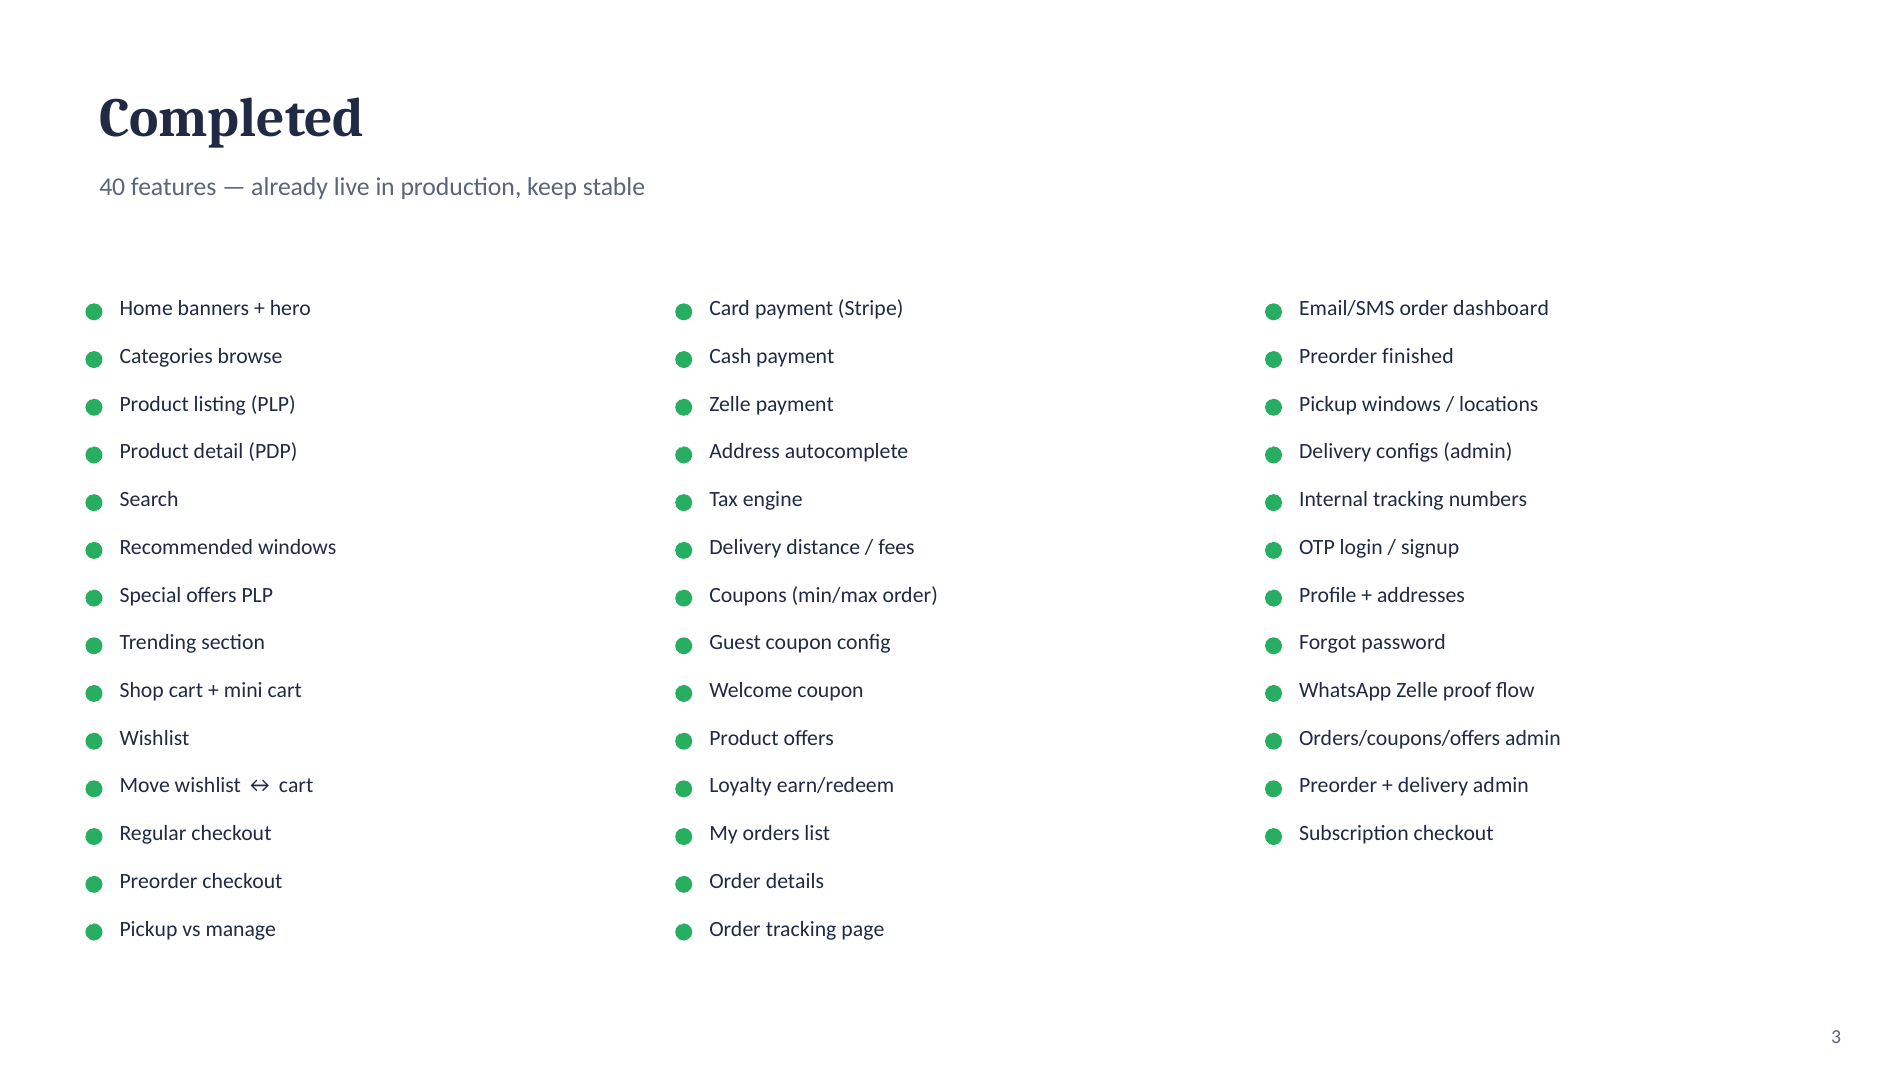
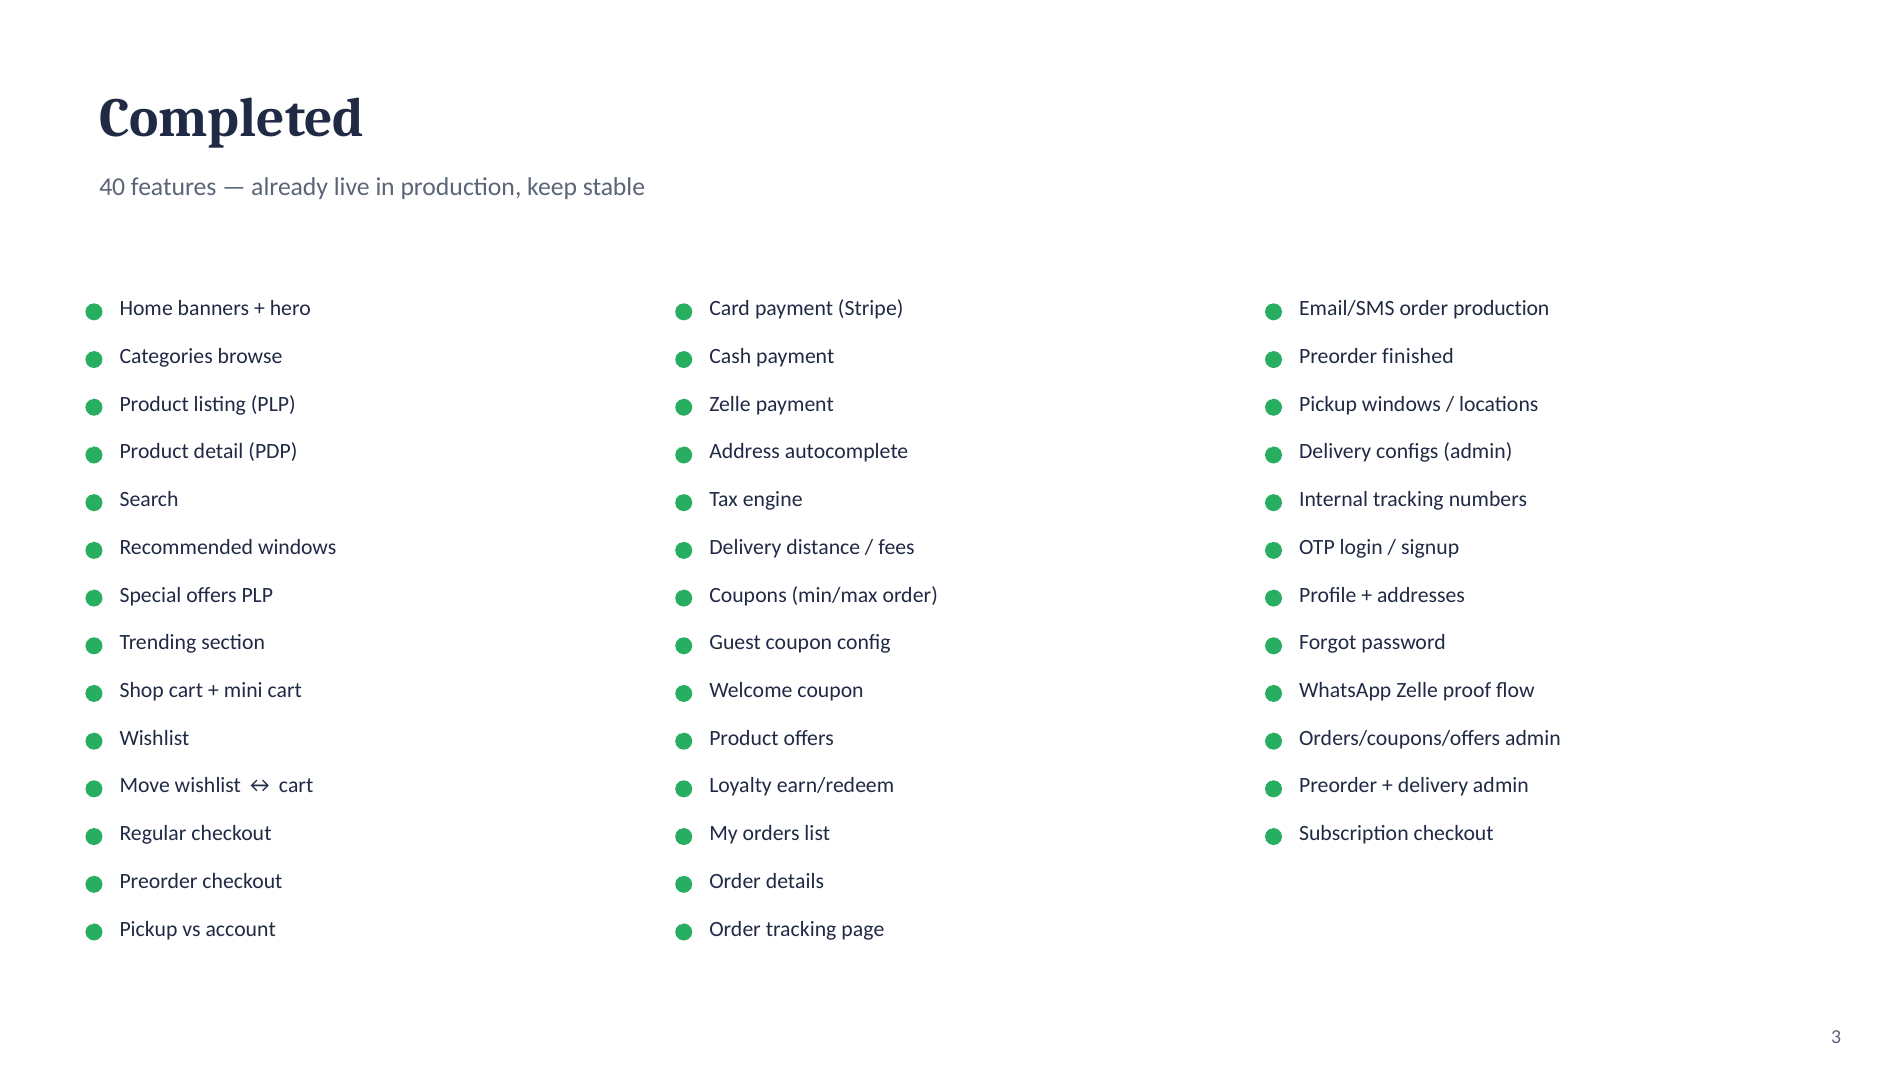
order dashboard: dashboard -> production (1501, 309)
manage: manage -> account (241, 929)
